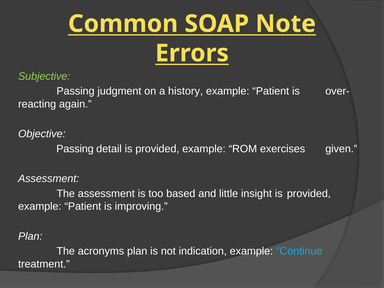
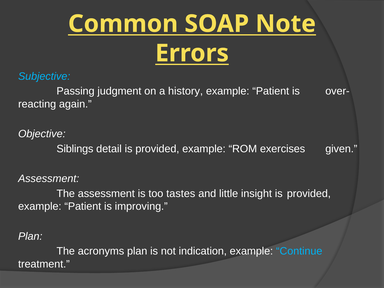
Subjective colour: light green -> light blue (44, 76)
Passing: Passing -> Siblings (75, 149)
based: based -> tastes (181, 194)
